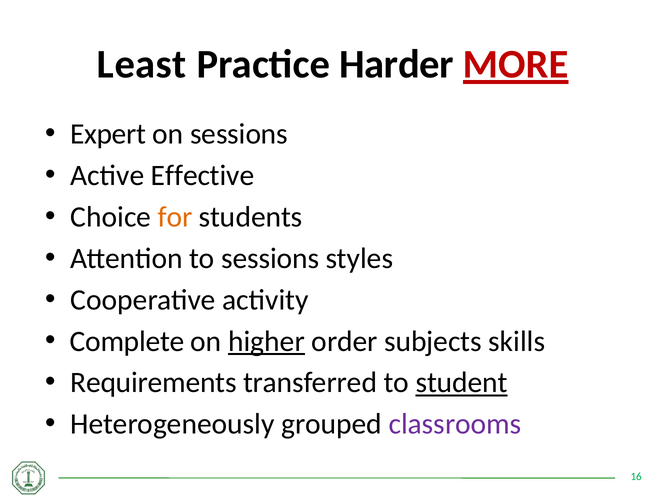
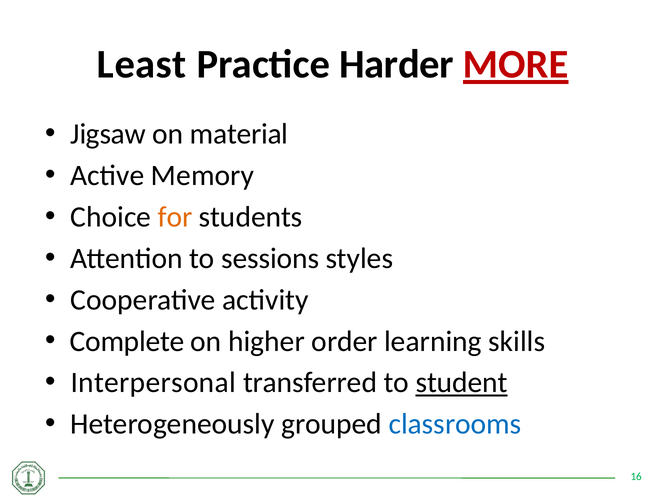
Expert: Expert -> Jigsaw (108, 134)
on sessions: sessions -> material (239, 134)
Effective: Effective -> Memory (203, 175)
higher underline: present -> none (266, 341)
subjects: subjects -> learning (433, 341)
Requirements: Requirements -> Interpersonal (153, 382)
classrooms colour: purple -> blue (455, 424)
